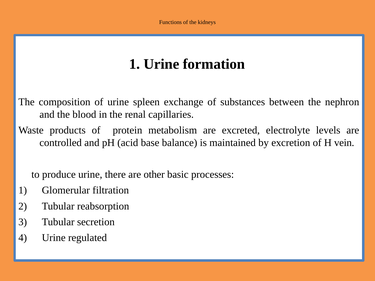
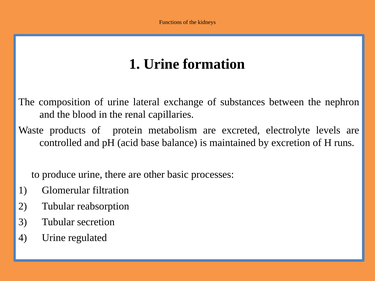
spleen: spleen -> lateral (146, 102)
vein: vein -> runs (344, 143)
